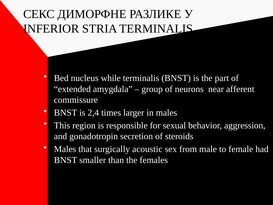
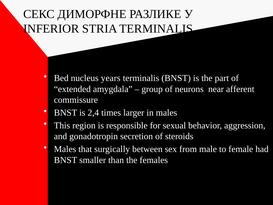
while: while -> years (111, 78)
acoustic: acoustic -> between (147, 149)
